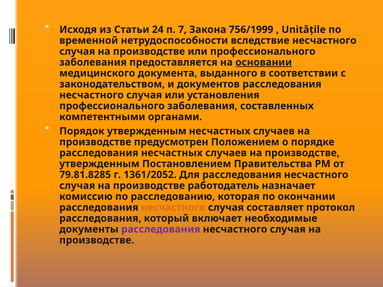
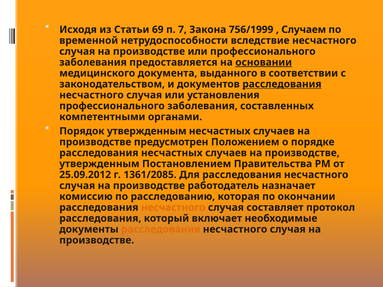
24: 24 -> 69 (158, 30)
Unităţile: Unităţile -> Случаем (304, 30)
расследования underline: none -> present (282, 84)
79.81.8285: 79.81.8285 -> 25.09.2012 (85, 175)
1361/2052: 1361/2052 -> 1361/2085 (150, 175)
расследования colour: purple -> orange (161, 229)
